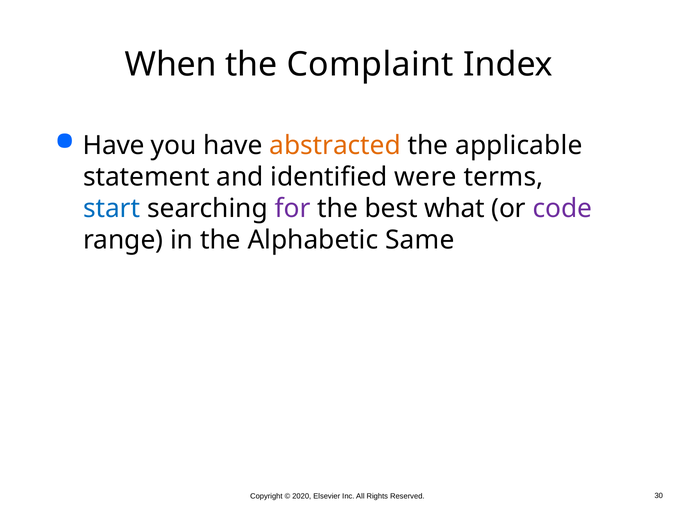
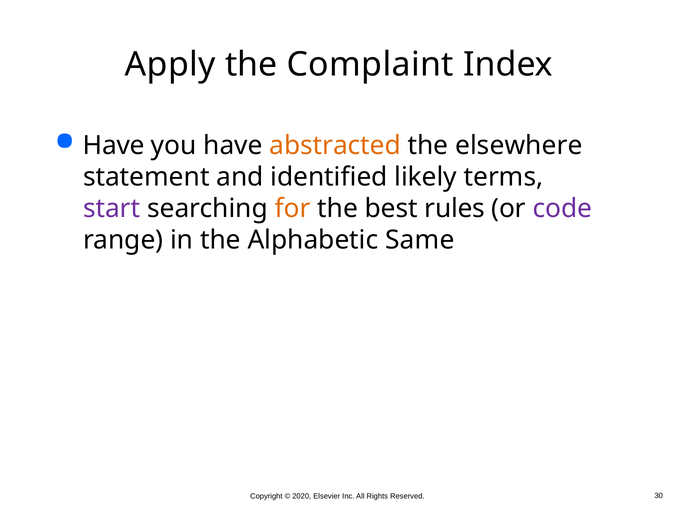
When: When -> Apply (170, 65)
applicable: applicable -> elsewhere (519, 145)
were: were -> likely (426, 177)
start colour: blue -> purple (112, 208)
for colour: purple -> orange (293, 208)
what: what -> rules (455, 208)
